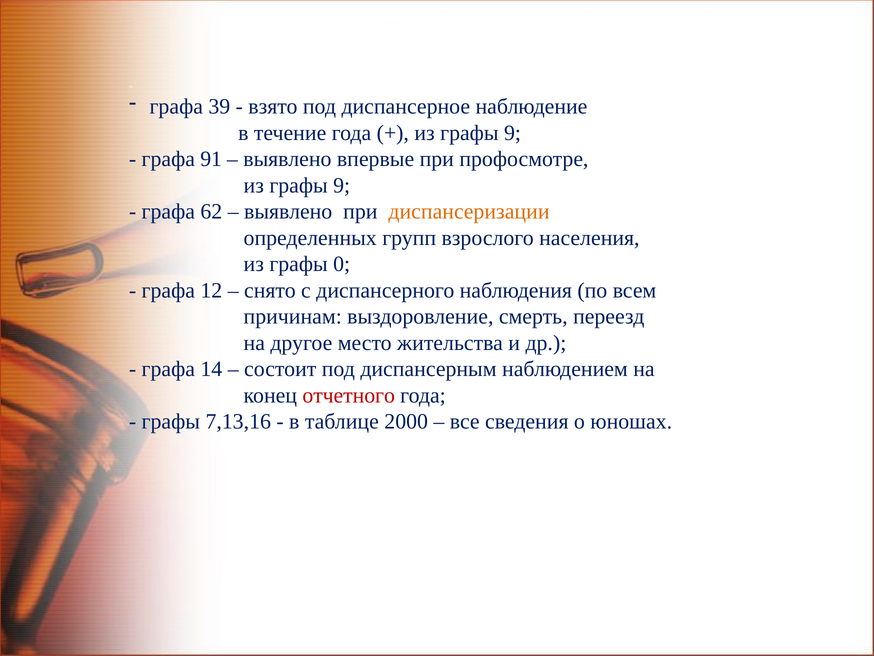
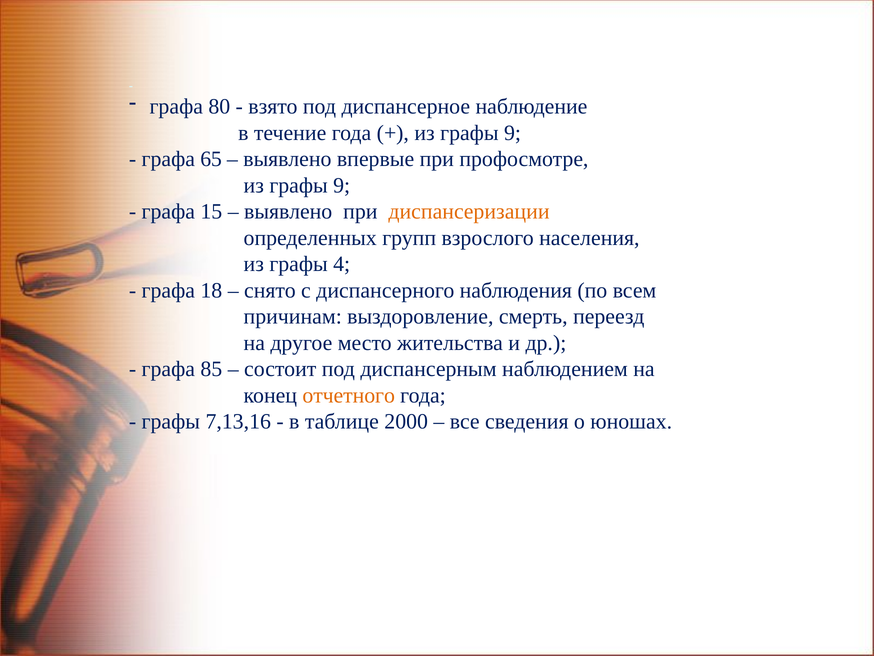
39: 39 -> 80 (219, 107)
91: 91 -> 65 (211, 159)
62: 62 -> 15 (211, 211)
0: 0 -> 4 (342, 264)
12: 12 -> 18 (211, 290)
14: 14 -> 85 (211, 369)
отчетного colour: red -> orange (349, 395)
